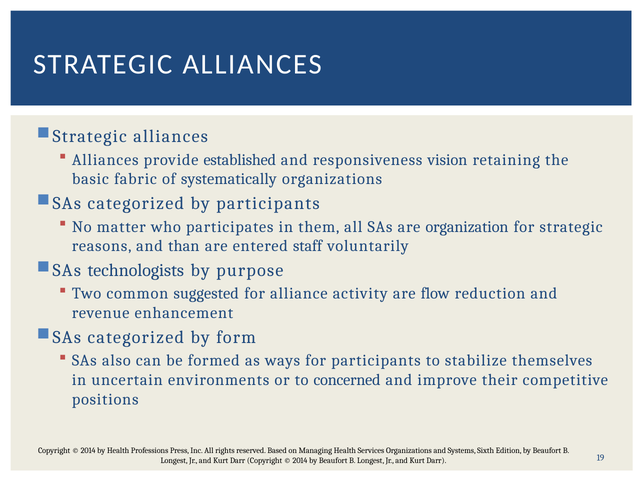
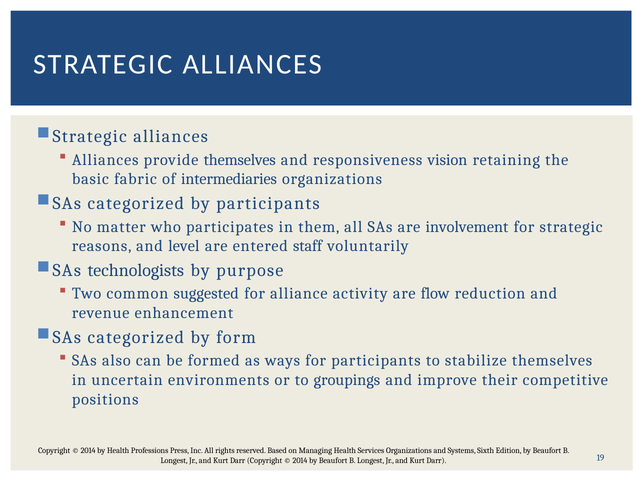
provide established: established -> themselves (240, 160)
systematically: systematically -> intermediaries (229, 179)
organization: organization -> involvement (467, 227)
than: than -> level (184, 246)
concerned: concerned -> groupings (347, 380)
